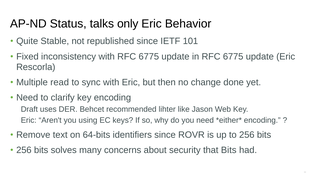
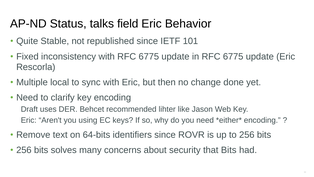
only: only -> field (128, 24)
read: read -> local (60, 82)
